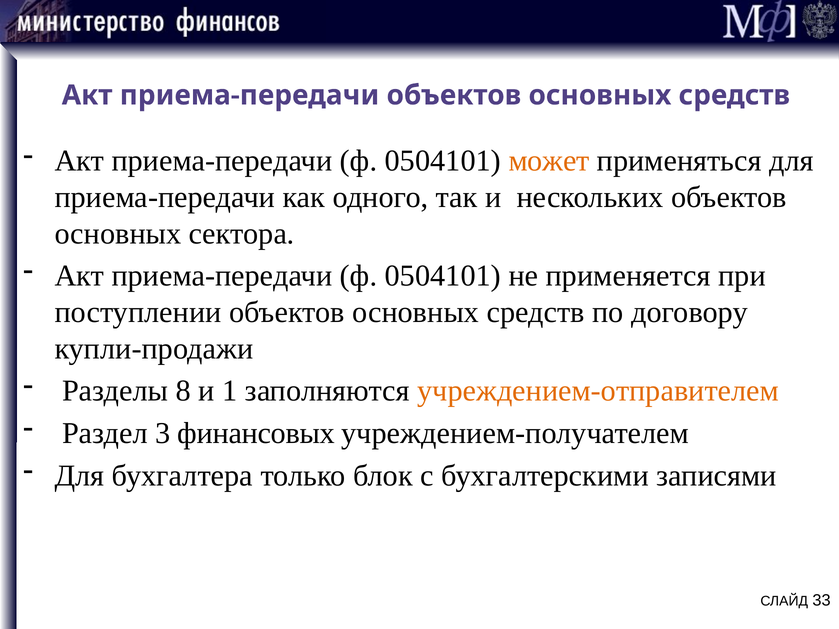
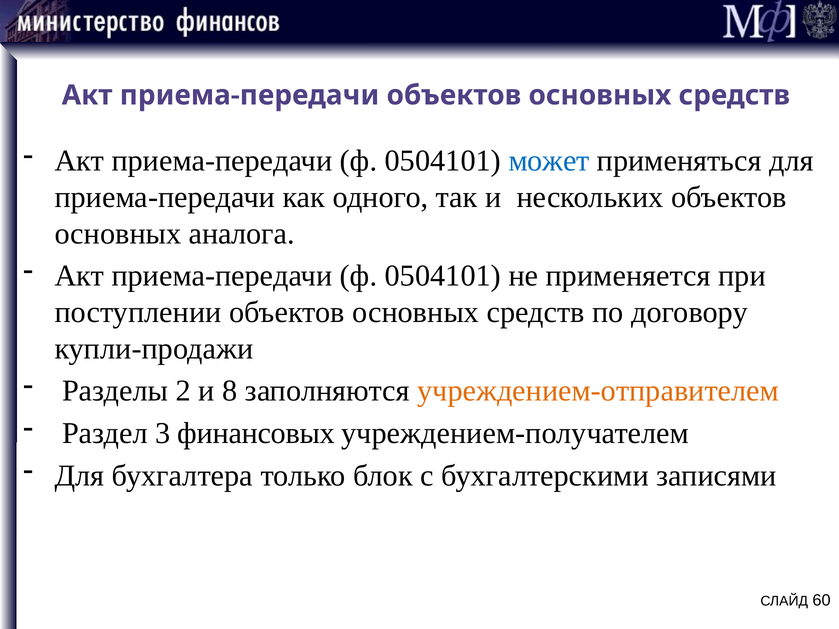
может colour: orange -> blue (549, 161)
сектора: сектора -> аналога (242, 234)
8: 8 -> 2 (183, 391)
1: 1 -> 8 (230, 391)
33: 33 -> 60 (822, 601)
